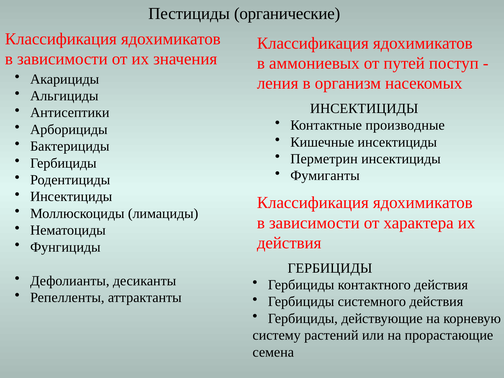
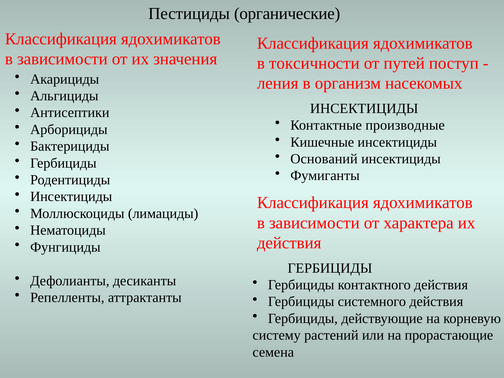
аммониевых: аммониевых -> токсичности (314, 63)
Перметрин: Перметрин -> Оснований (324, 159)
